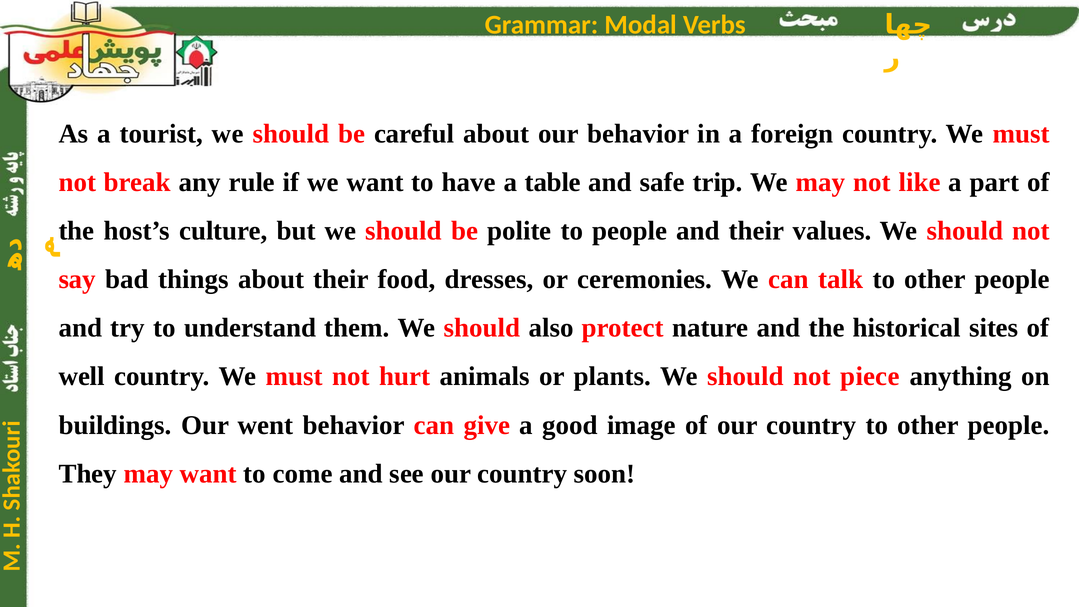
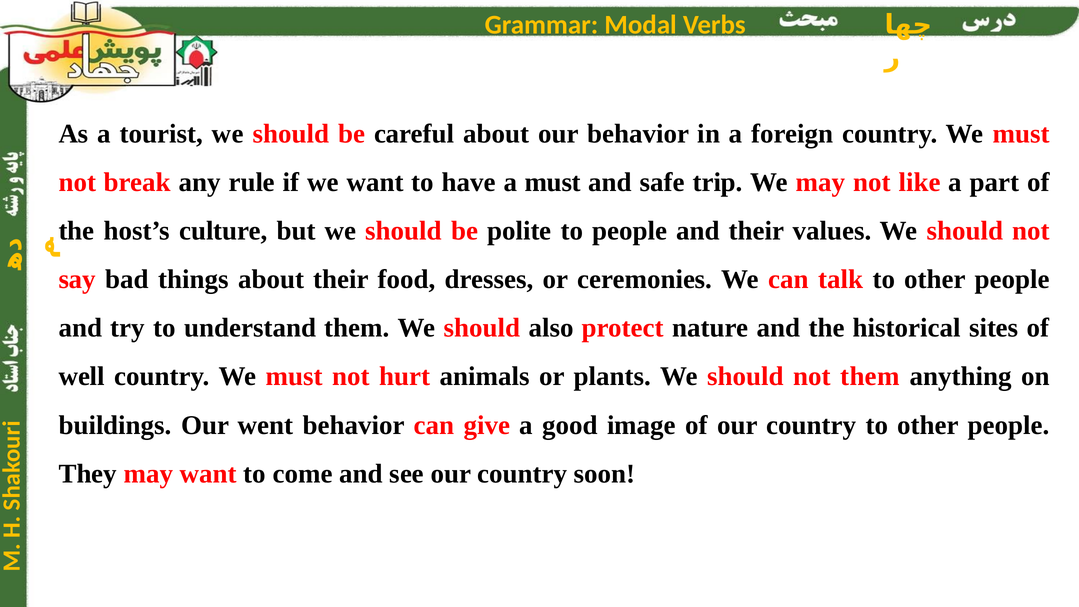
a table: table -> must (553, 182)
not piece: piece -> them (870, 377)
